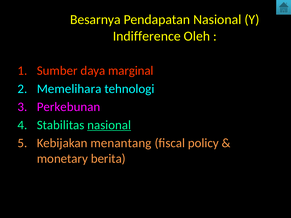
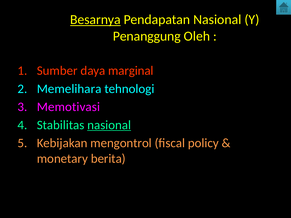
Besarnya underline: none -> present (95, 20)
Indifference: Indifference -> Penanggung (147, 36)
Perkebunan: Perkebunan -> Memotivasi (69, 107)
menantang: menantang -> mengontrol (121, 143)
